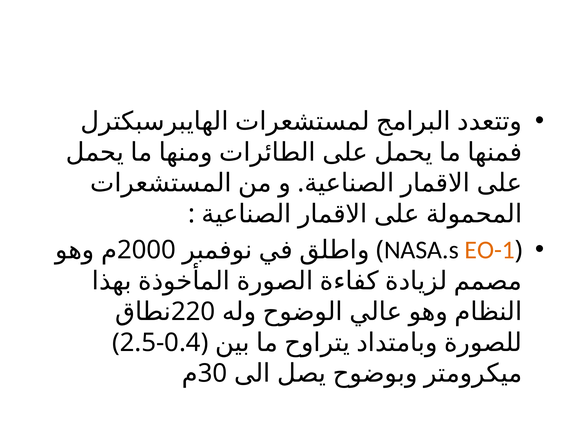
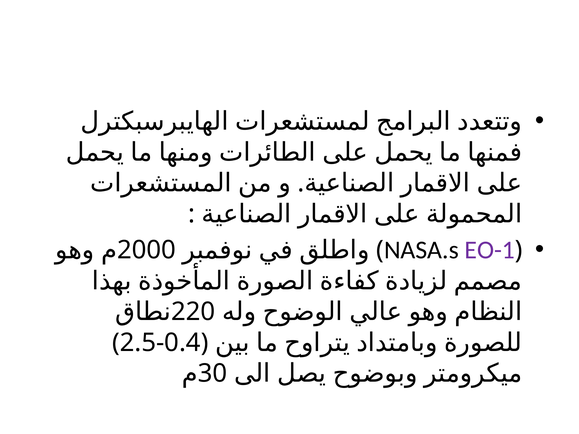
EO-1 colour: orange -> purple (490, 250)
